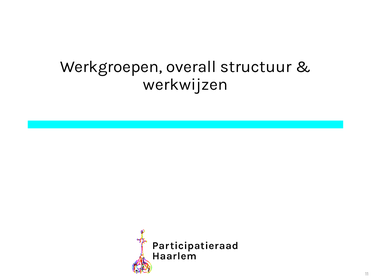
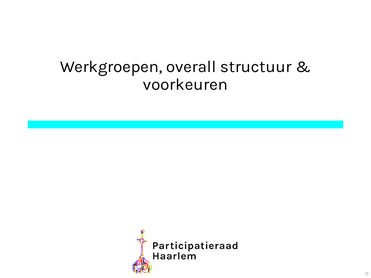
werkwijzen: werkwijzen -> voorkeuren (185, 84)
